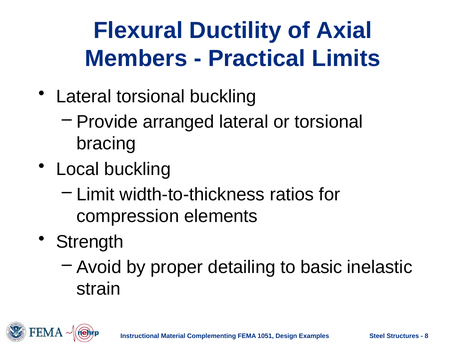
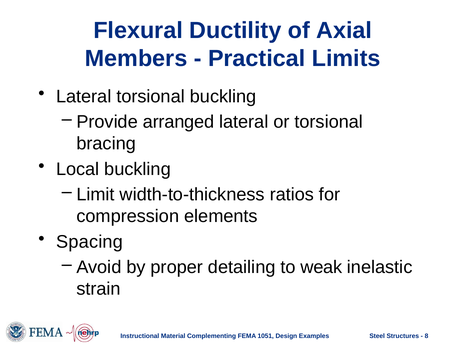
Strength: Strength -> Spacing (90, 242)
basic: basic -> weak (321, 267)
